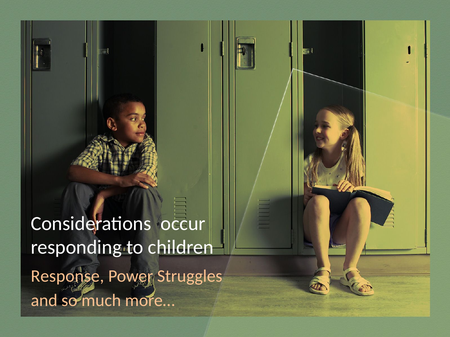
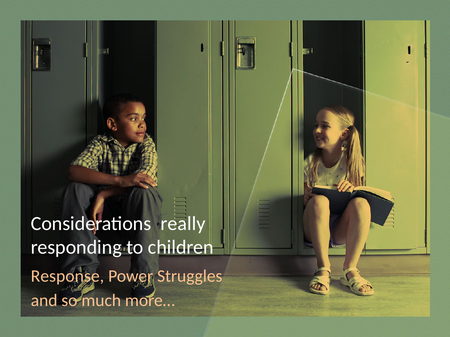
occur: occur -> really (183, 224)
